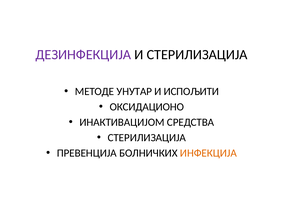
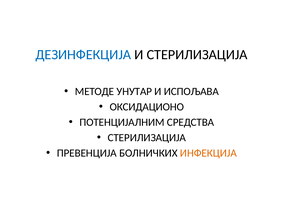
ДЕЗИНФЕКЦИЈА colour: purple -> blue (83, 55)
ИСПОЉИТИ: ИСПОЉИТИ -> ИСПОЉАВА (191, 92)
ИНАКТИВАЦИЈОМ: ИНАКТИВАЦИЈОМ -> ПОТЕНЦИЈАЛНИМ (122, 122)
